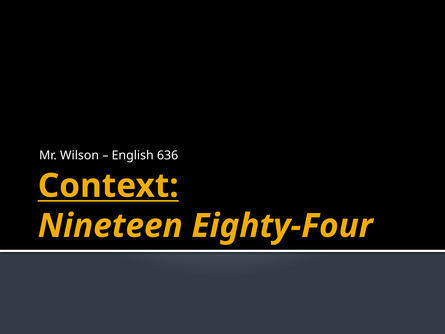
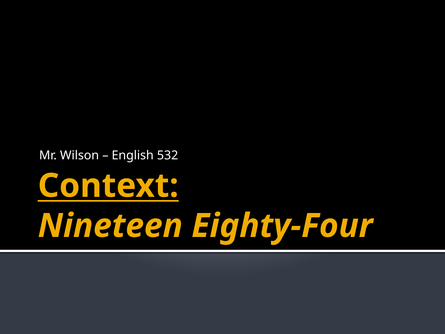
636: 636 -> 532 (168, 155)
